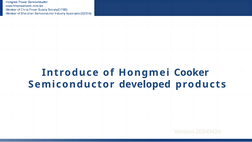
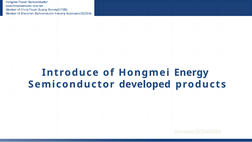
Cooker: Cooker -> Energy (191, 72)
